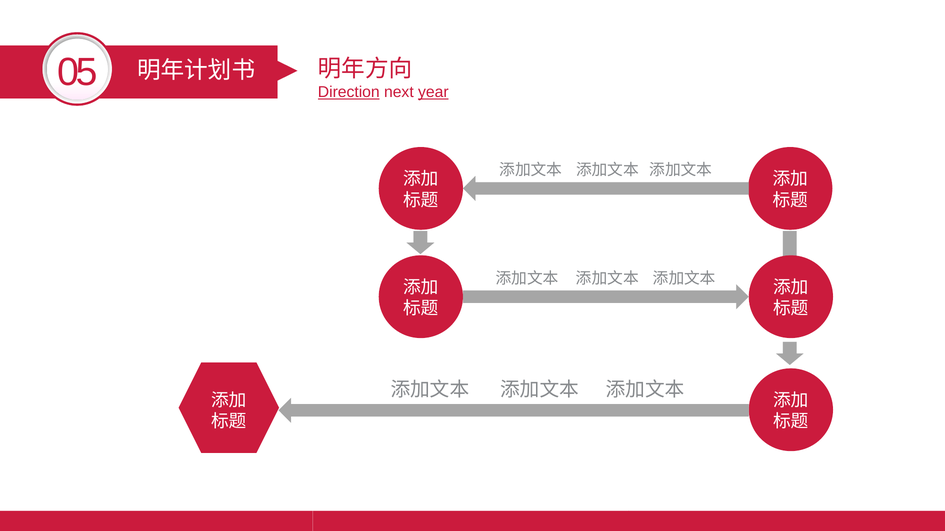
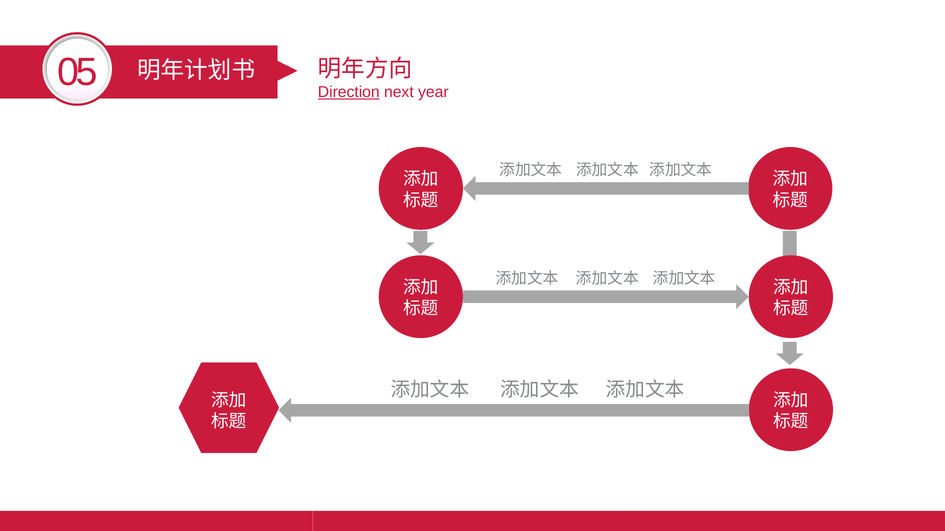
year underline: present -> none (433, 92)
